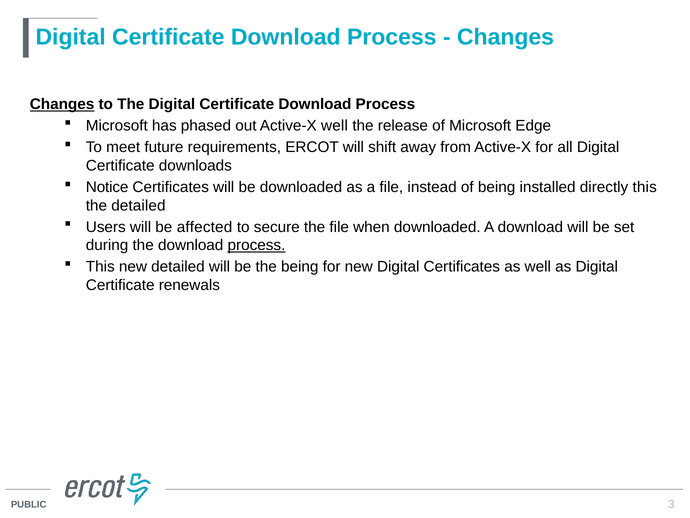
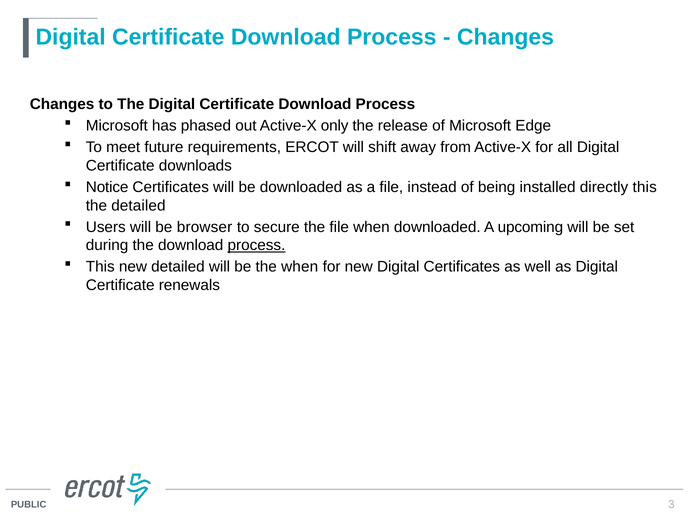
Changes underline: present -> none (62, 104)
Active-X well: well -> only (335, 126)
affected: affected -> browser (205, 227)
A download: download -> upcoming (530, 227)
the being: being -> when (300, 267)
